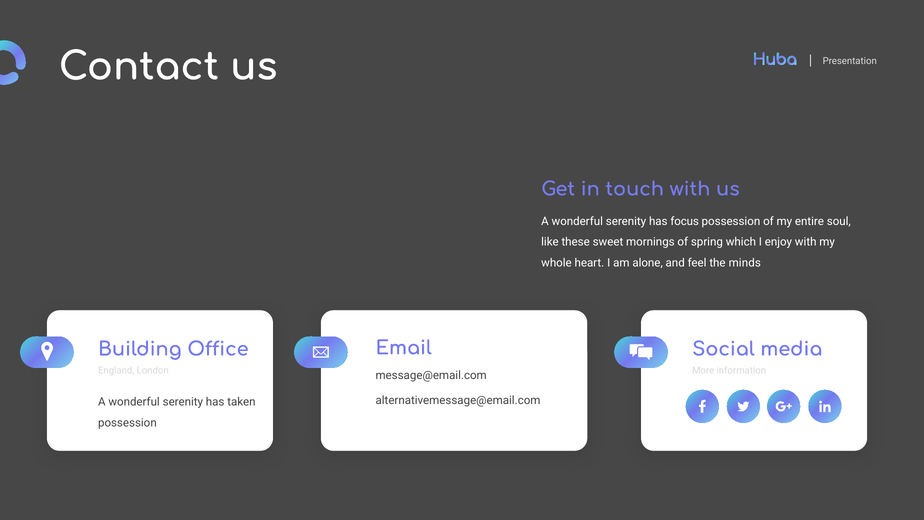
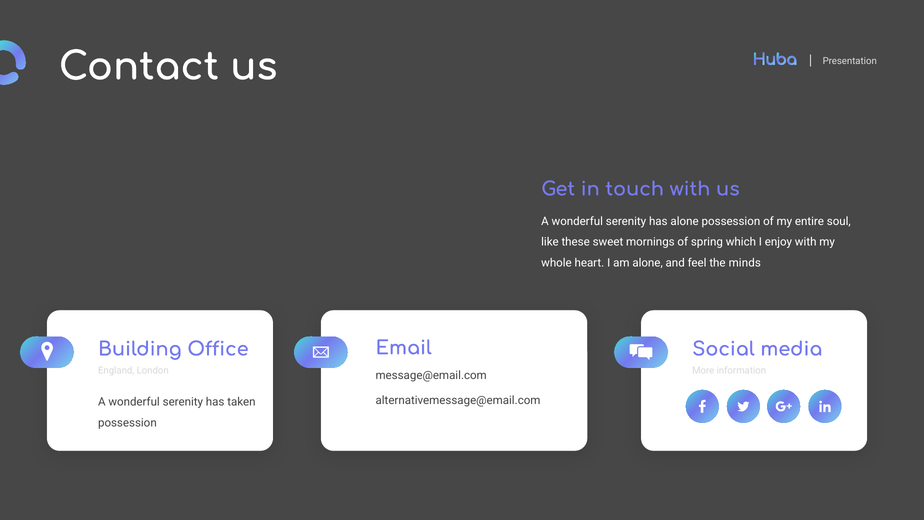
has focus: focus -> alone (685, 221)
